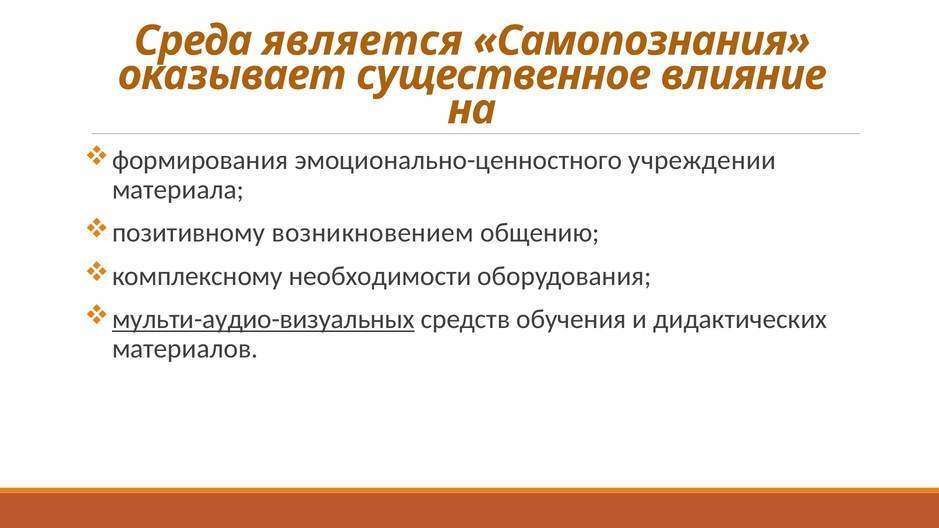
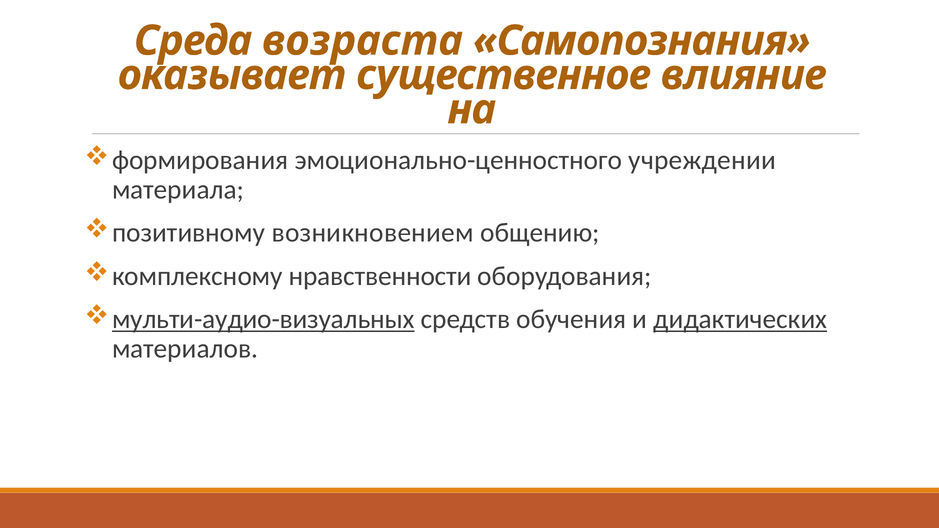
является: является -> возраста (363, 41)
необходимости: необходимости -> нравственности (380, 276)
дидактических underline: none -> present (740, 319)
